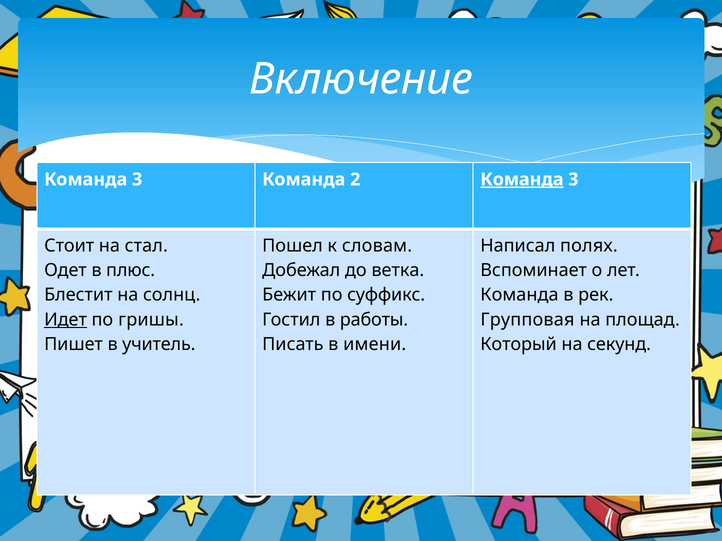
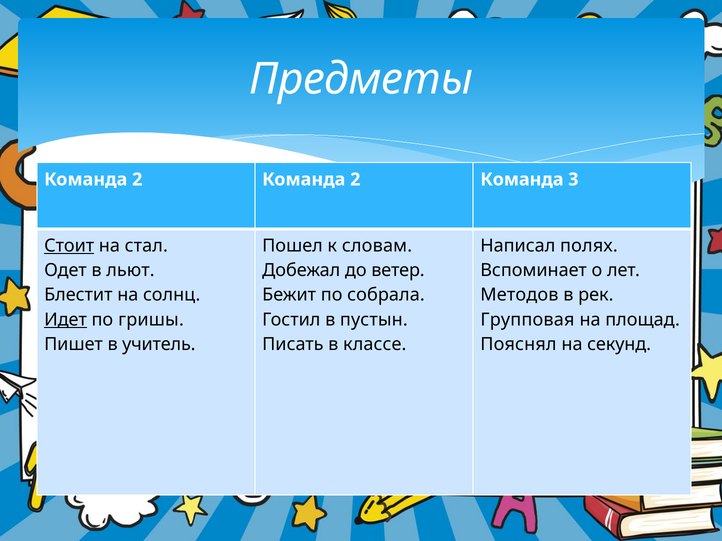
Включение: Включение -> Предметы (361, 79)
3: 3 -> 2 (137, 180)
Команда underline: present -> none (522, 180)
Стоит underline: none -> present (69, 246)
плюс: плюс -> льют (130, 271)
ветка: ветка -> ветер (398, 271)
суффикс: суффикс -> собрала (386, 295)
Команда: Команда -> Методов (519, 295)
работы: работы -> пустын (374, 320)
имени: имени -> классе (375, 344)
Который: Который -> Пояснял (518, 344)
